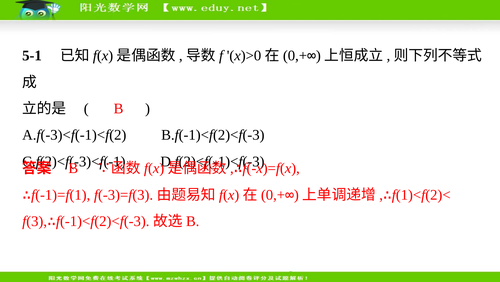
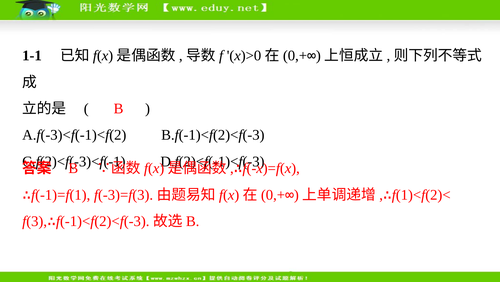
5-1: 5-1 -> 1-1 (32, 56)
